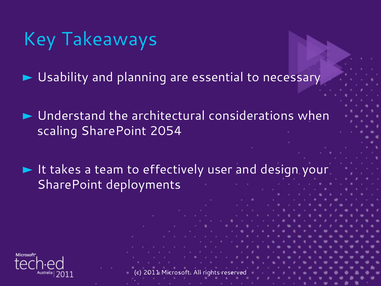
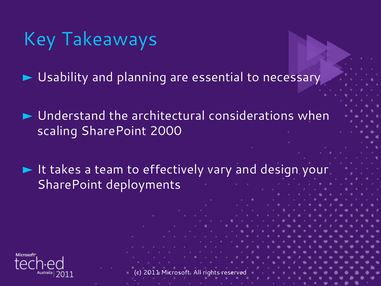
2054: 2054 -> 2000 (166, 131)
user: user -> vary (220, 169)
